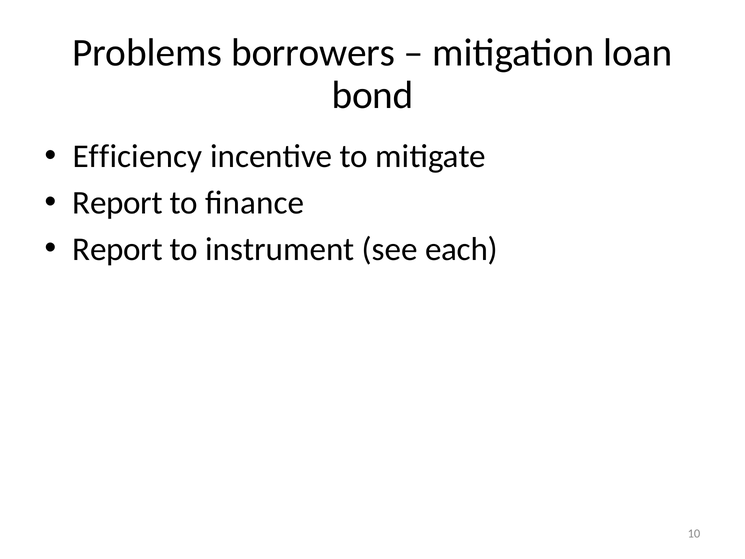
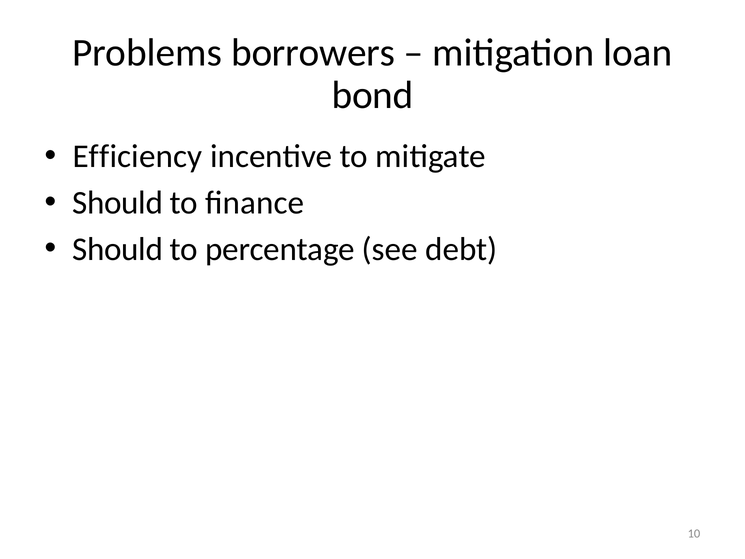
Report: Report -> Should (118, 203)
Report: Report -> Should (118, 249)
instrument: instrument -> percentage (280, 249)
each: each -> debt (461, 249)
